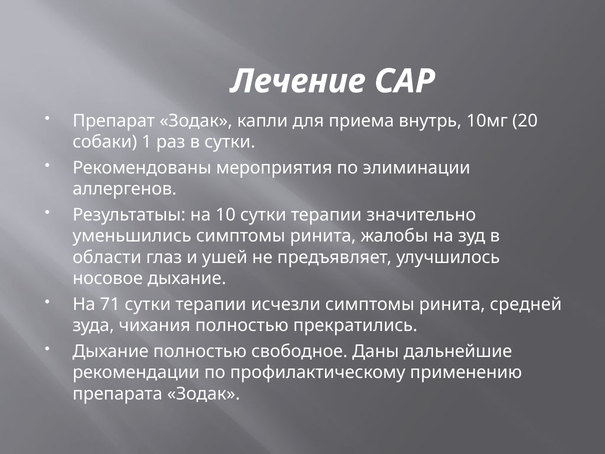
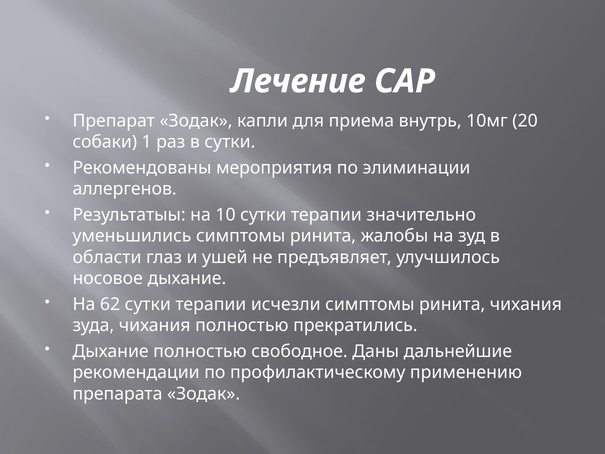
71: 71 -> 62 (110, 304)
ринита средней: средней -> чихания (526, 304)
